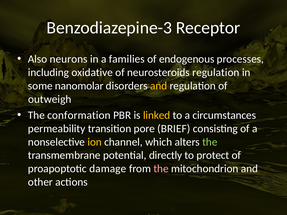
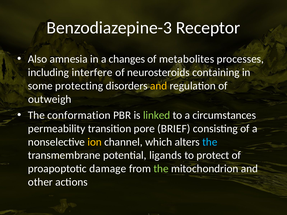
neurons: neurons -> amnesia (69, 59)
families: families -> changes (127, 59)
endogenous: endogenous -> metabolites (187, 59)
oxidative: oxidative -> interfere (92, 73)
neurosteroids regulation: regulation -> containing (216, 73)
nanomolar: nanomolar -> protecting (79, 86)
linked colour: yellow -> light green (157, 115)
the colour: light green -> light blue (210, 142)
directly: directly -> ligands (165, 155)
the colour: pink -> light green (161, 169)
